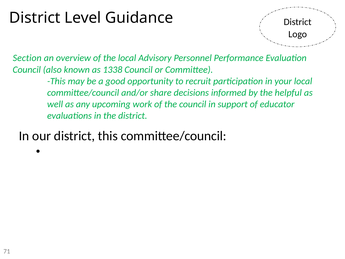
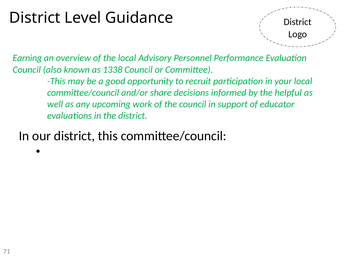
Section: Section -> Earning (27, 58)
